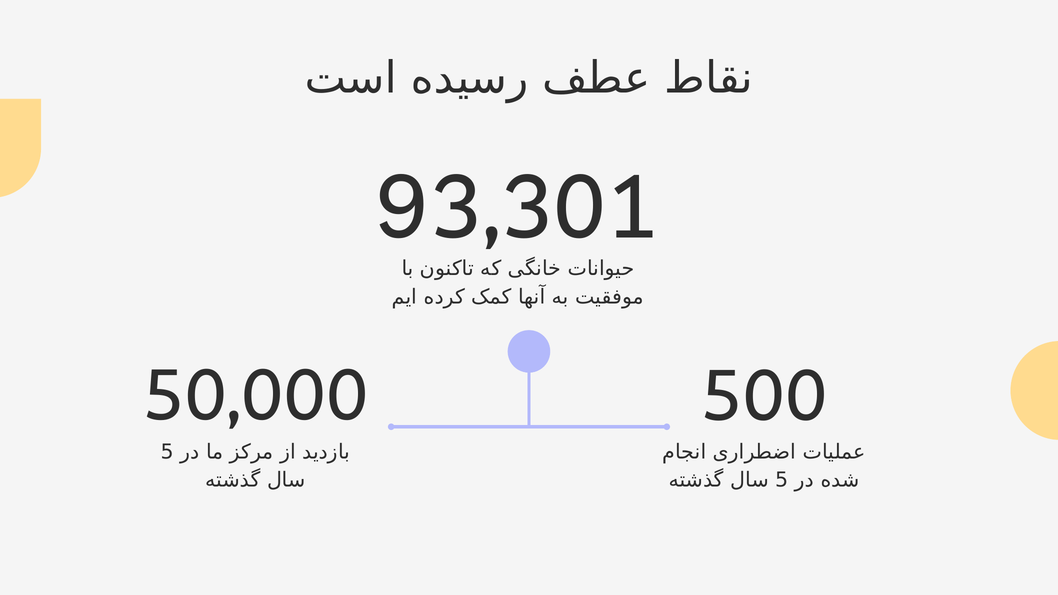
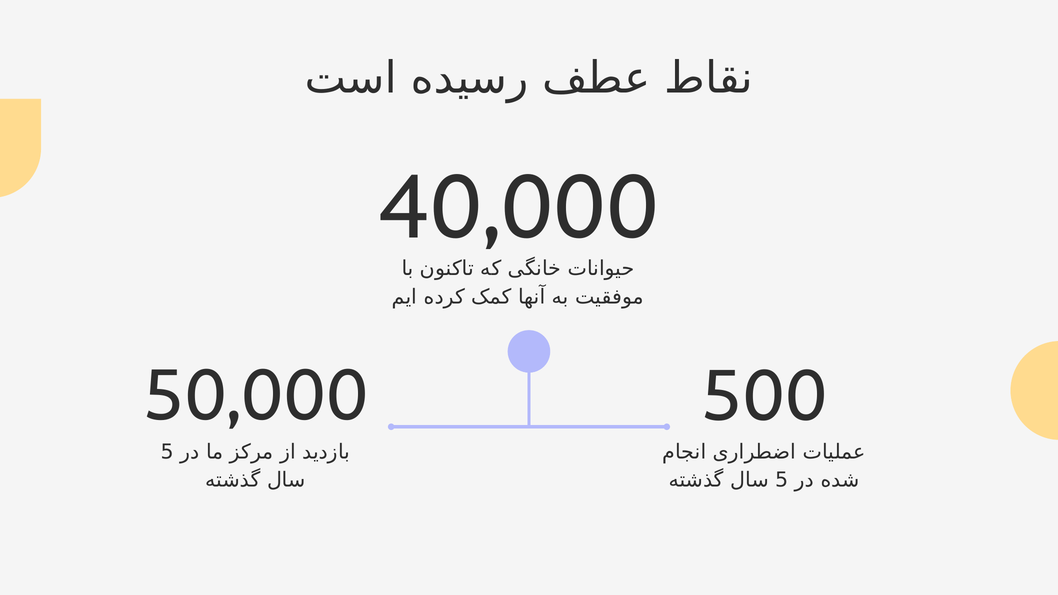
93,301: 93,301 -> 40,000 (518, 209)
